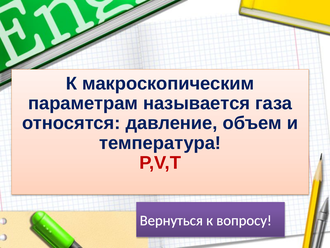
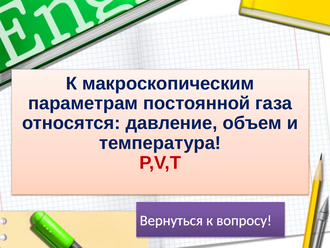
называется: называется -> постоянной (197, 103)
